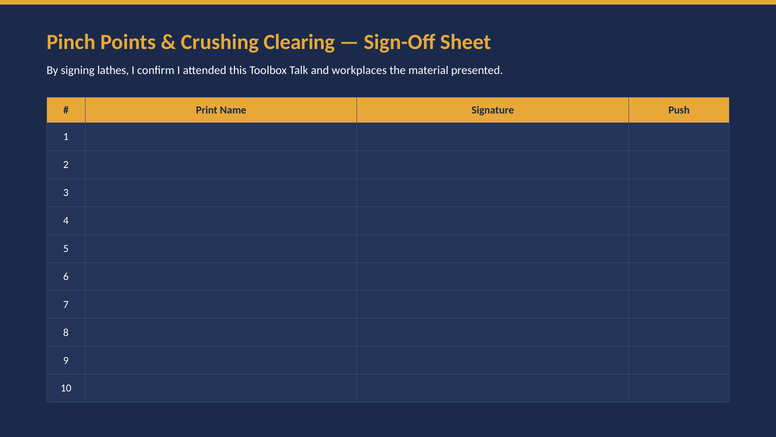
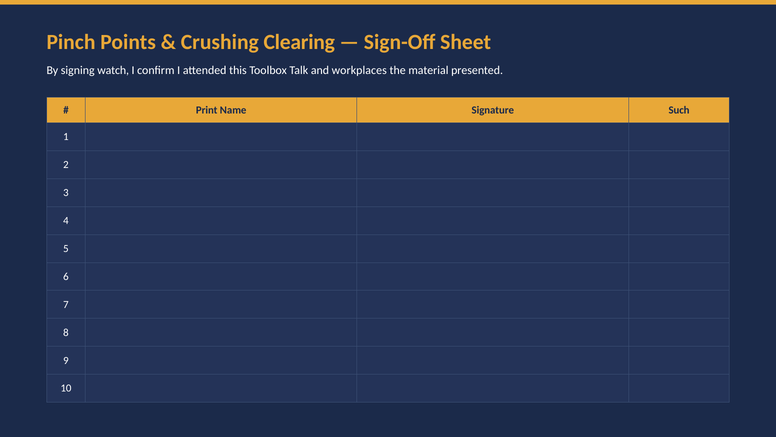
lathes: lathes -> watch (113, 70)
Push: Push -> Such (679, 110)
